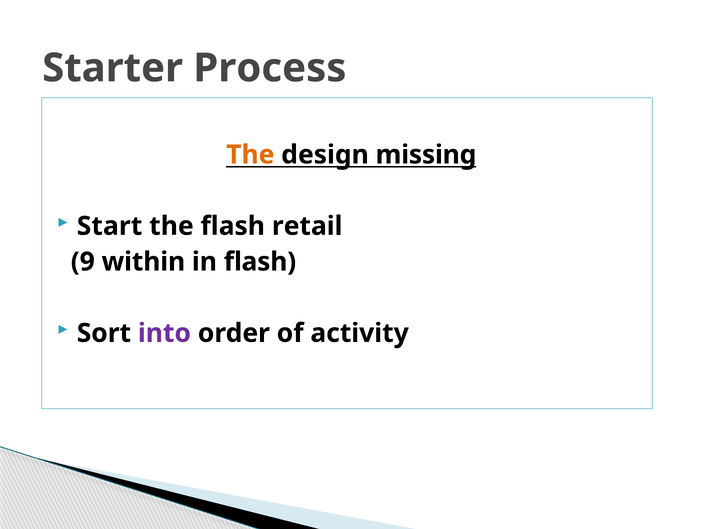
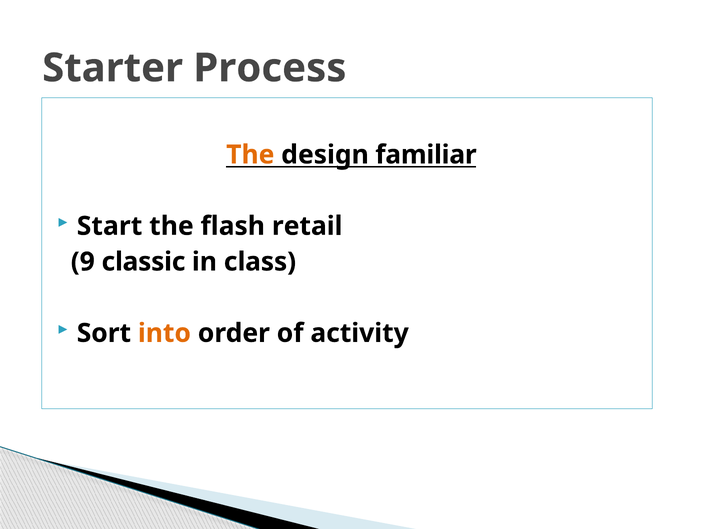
missing: missing -> familiar (426, 155)
within: within -> classic (143, 262)
in flash: flash -> class (260, 262)
into colour: purple -> orange (164, 333)
